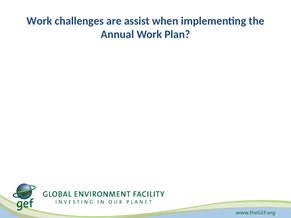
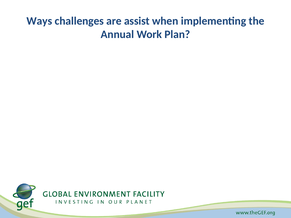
Work: Work -> Ways (39, 21)
